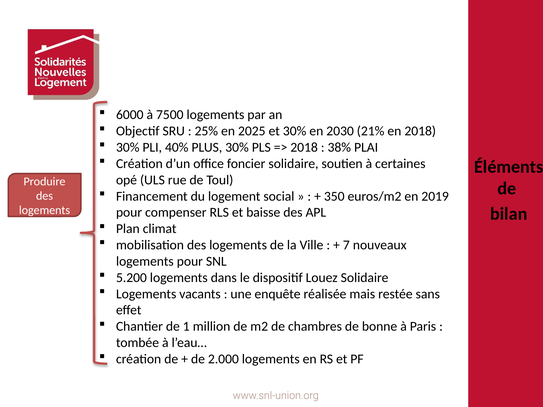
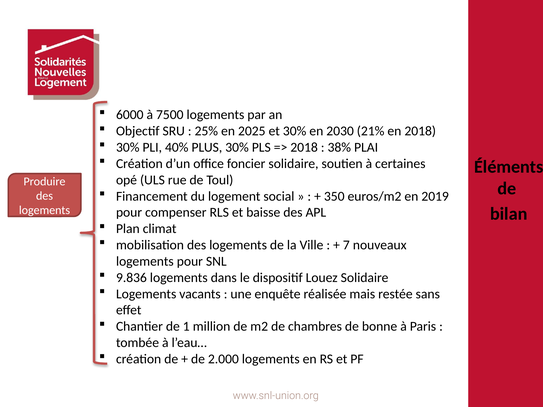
5.200: 5.200 -> 9.836 (131, 278)
